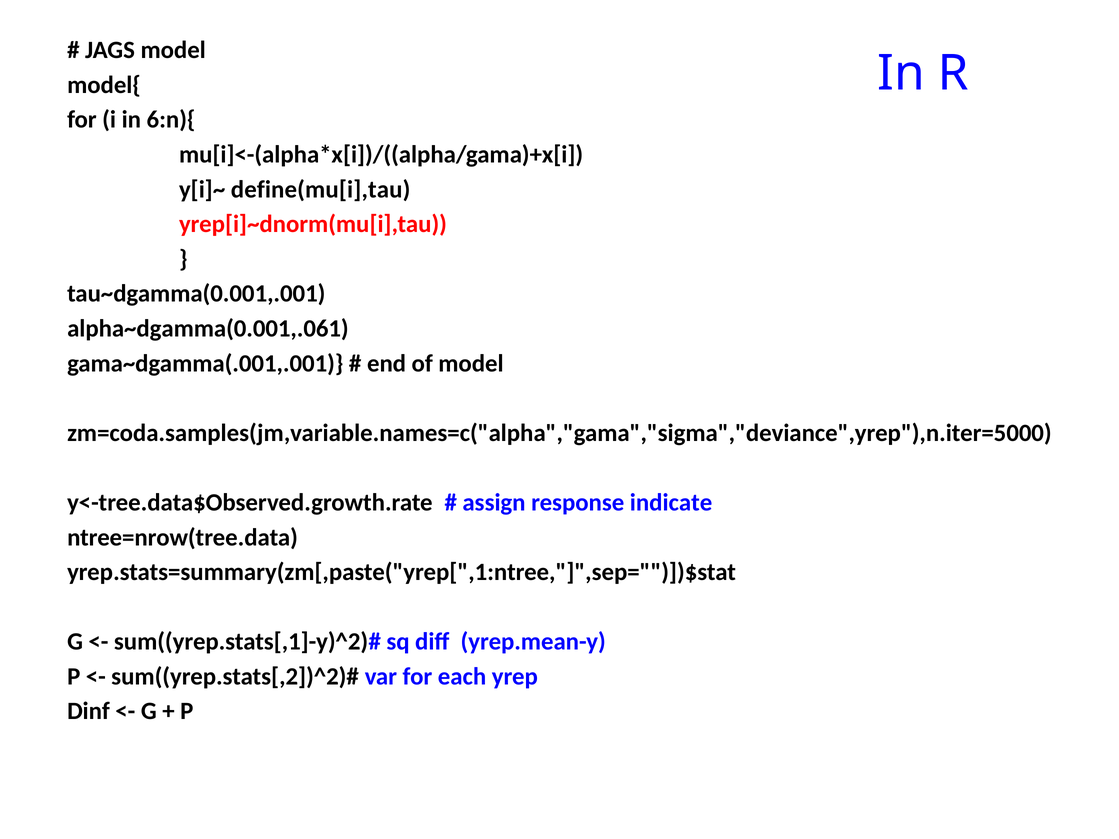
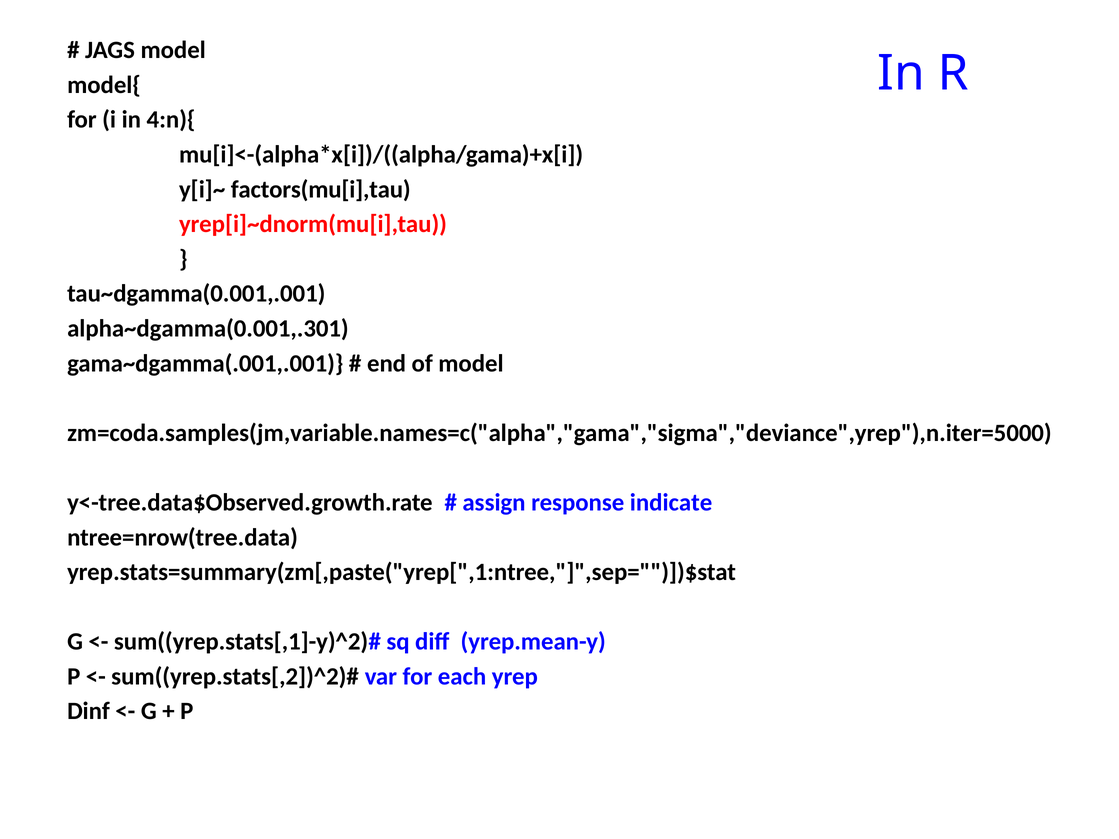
6:n){: 6:n){ -> 4:n){ (171, 120)
define(mu[i],tau: define(mu[i],tau -> factors(mu[i],tau (321, 189)
alpha~dgamma(0.001,.061: alpha~dgamma(0.001,.061 -> alpha~dgamma(0.001,.301 (208, 329)
